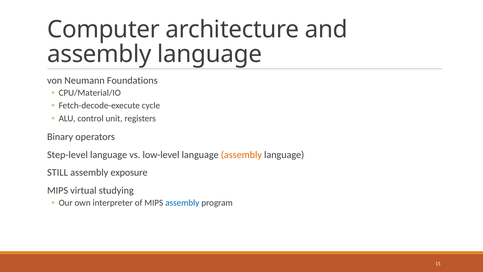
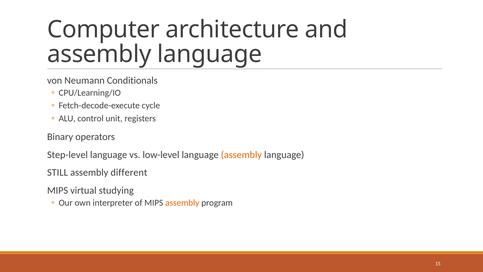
Foundations: Foundations -> Conditionals (132, 80)
CPU/Material/IO: CPU/Material/IO -> CPU/Learning/IO (90, 93)
exposure: exposure -> different (129, 172)
assembly colour: blue -> orange (182, 203)
